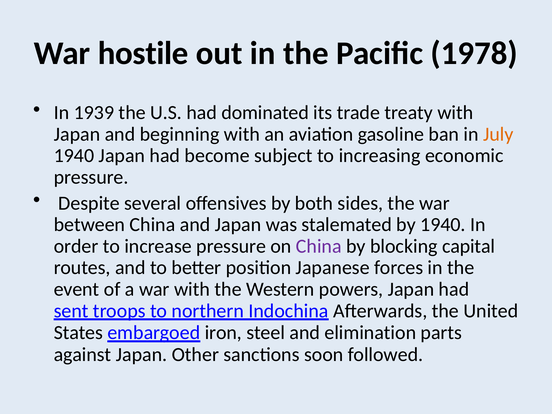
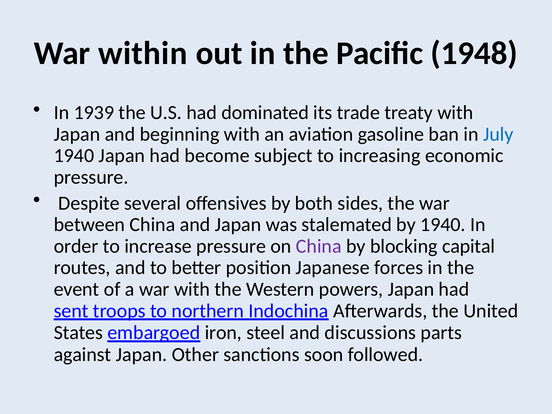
hostile: hostile -> within (143, 53)
1978: 1978 -> 1948 (474, 53)
July colour: orange -> blue (498, 134)
elimination: elimination -> discussions (370, 333)
